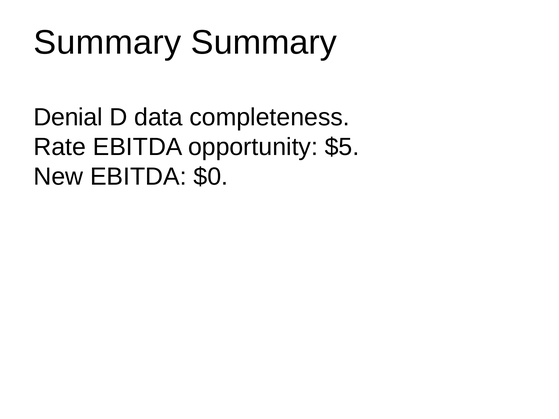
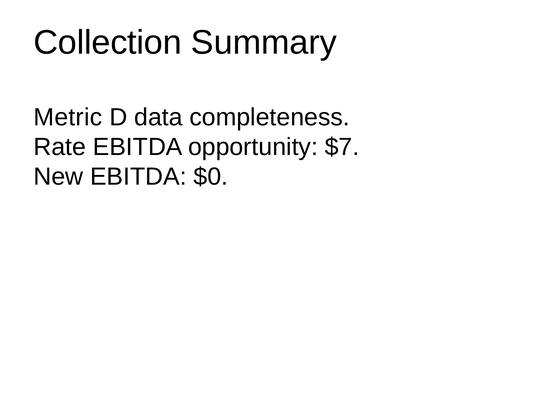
Summary: Summary -> Collection (108, 42)
Denial: Denial -> Metric (68, 117)
$5: $5 -> $7 (342, 147)
